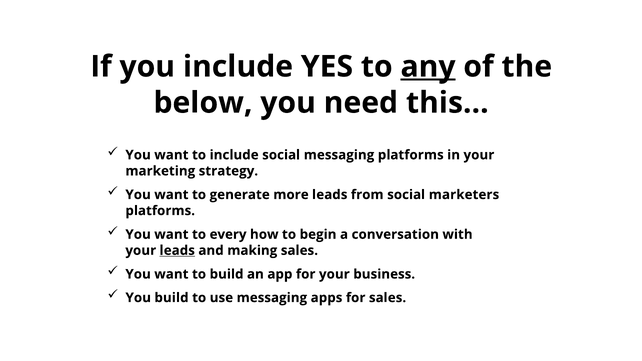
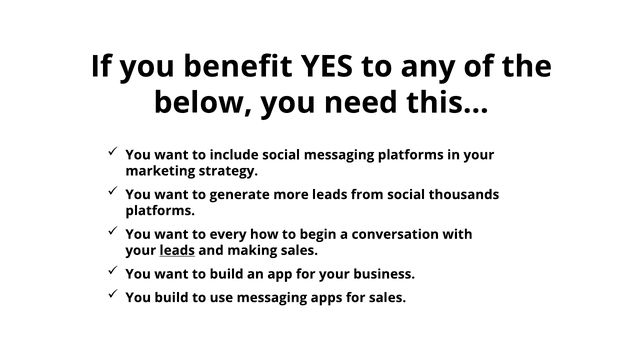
you include: include -> benefit (238, 67)
any underline: present -> none (428, 67)
marketers: marketers -> thousands (464, 195)
